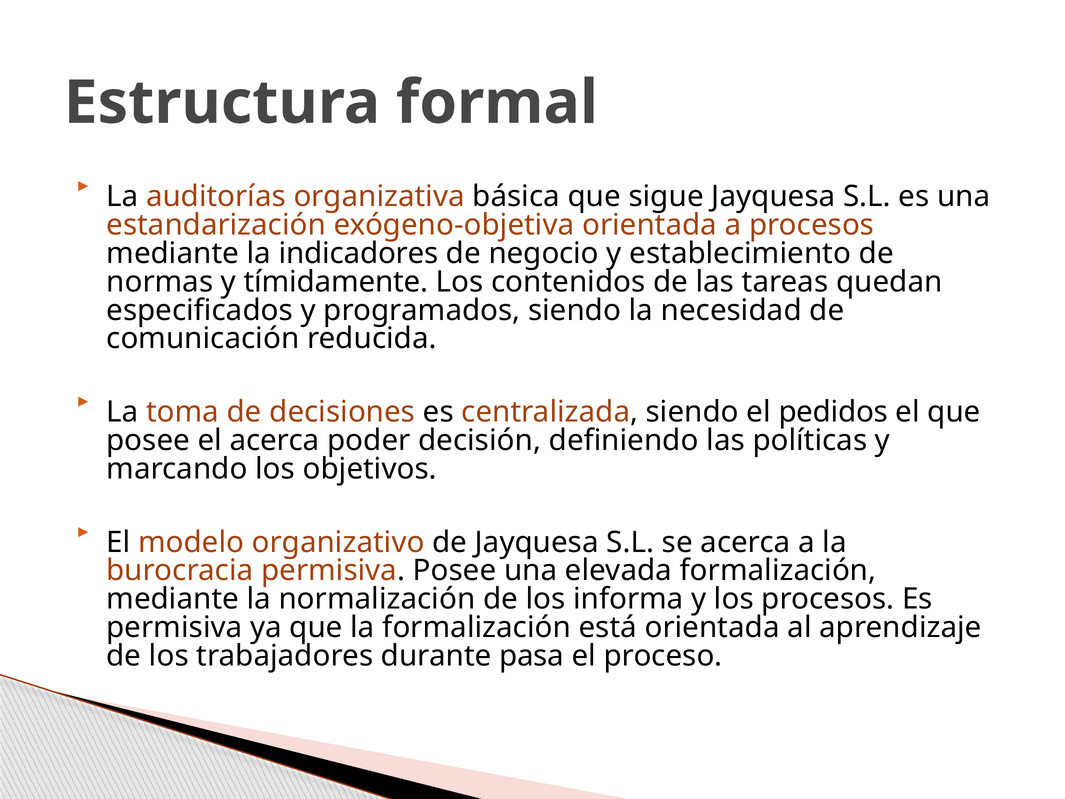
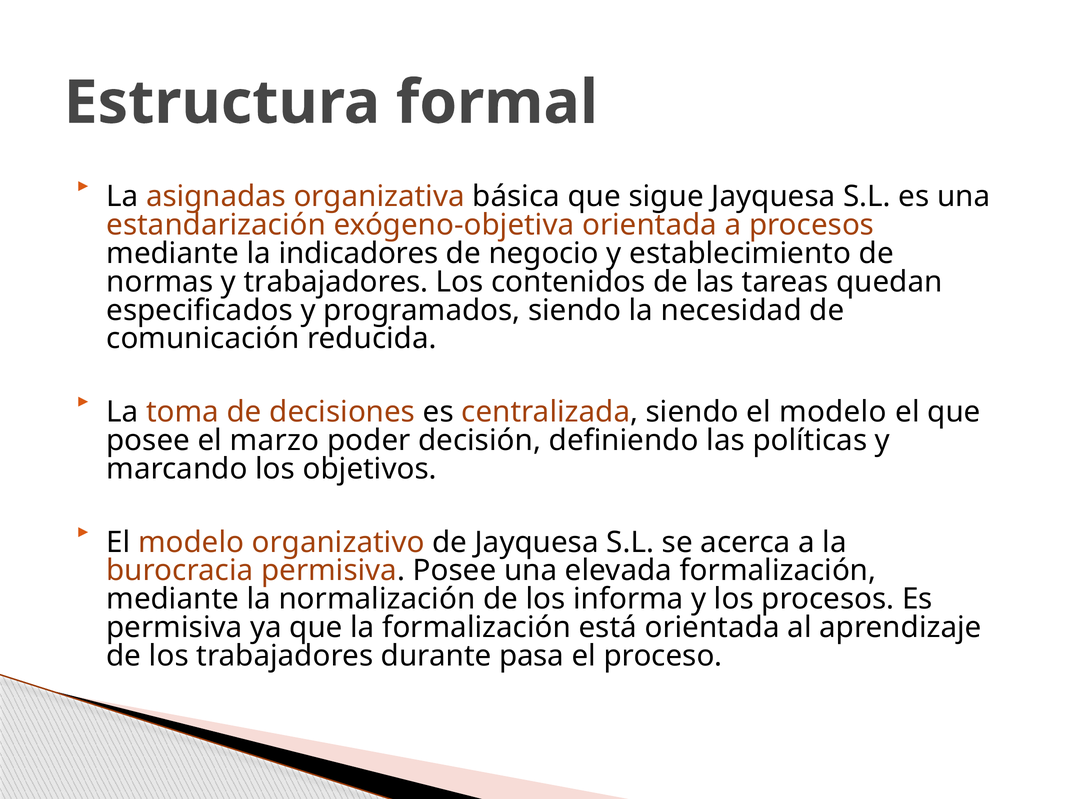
auditorías: auditorías -> asignadas (216, 196)
y tímidamente: tímidamente -> trabajadores (336, 282)
siendo el pedidos: pedidos -> modelo (833, 412)
el acerca: acerca -> marzo (275, 440)
